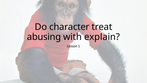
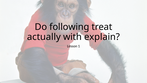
character: character -> following (69, 27)
abusing: abusing -> actually (44, 37)
